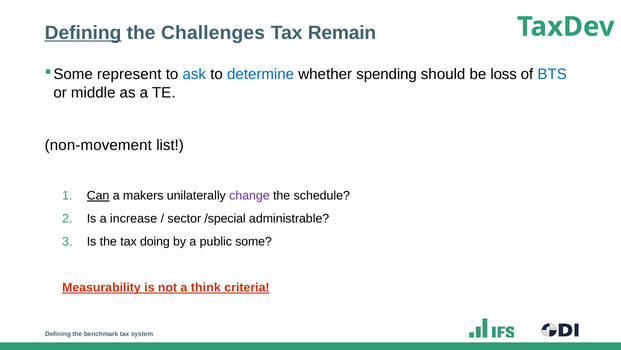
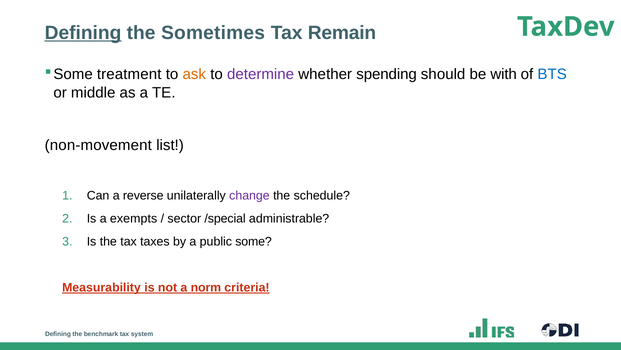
Challenges: Challenges -> Sometimes (213, 33)
represent: represent -> treatment (129, 74)
ask colour: blue -> orange (194, 74)
determine colour: blue -> purple (261, 74)
loss: loss -> with (504, 74)
Can underline: present -> none (98, 195)
makers: makers -> reverse (143, 195)
increase: increase -> exempts (134, 218)
doing: doing -> taxes (155, 241)
think: think -> norm (206, 287)
